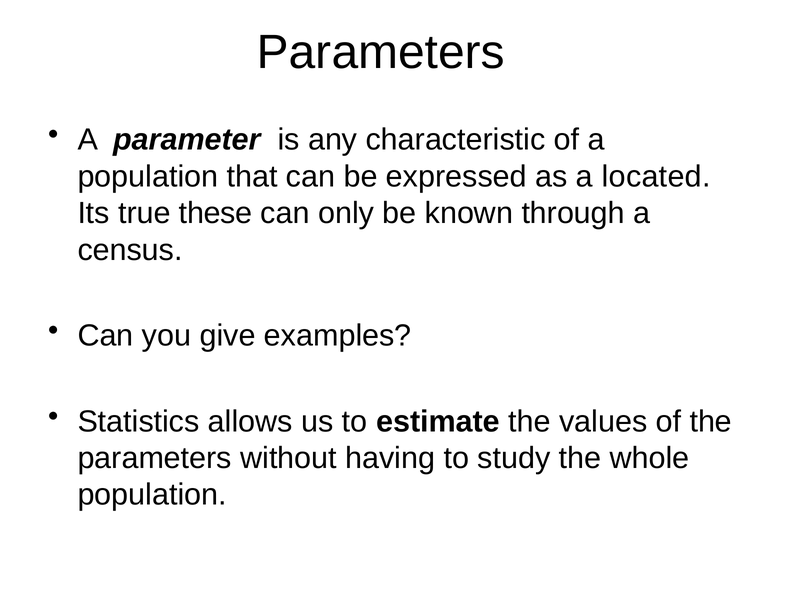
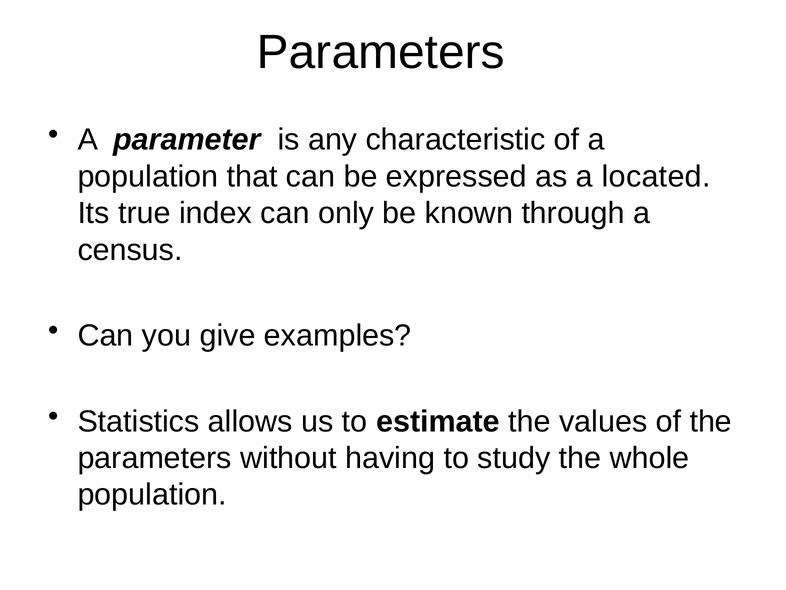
these: these -> index (216, 213)
